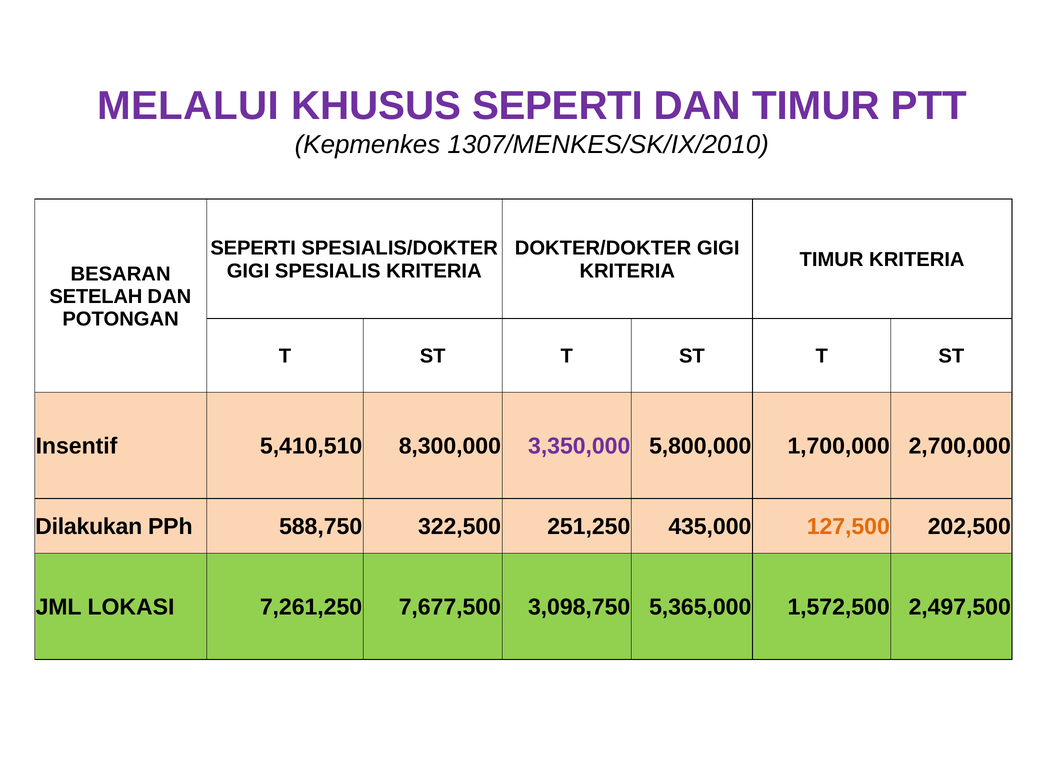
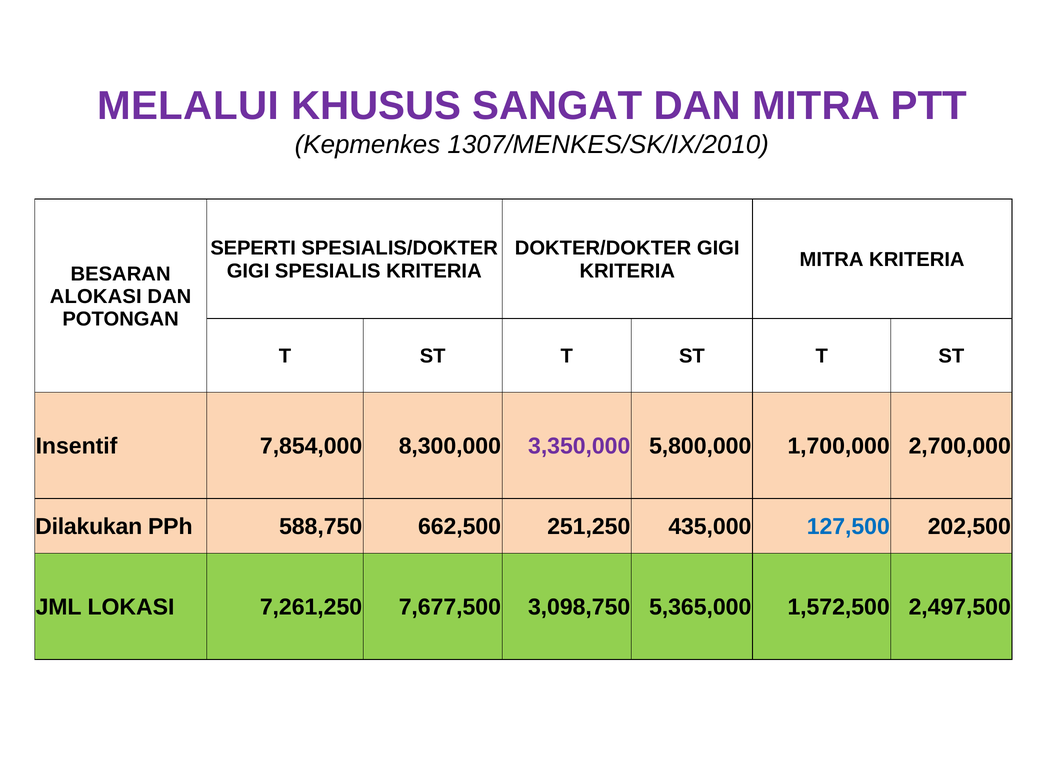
KHUSUS SEPERTI: SEPERTI -> SANGAT (557, 106)
DAN TIMUR: TIMUR -> MITRA (816, 106)
TIMUR: TIMUR -> MITRA (832, 259)
SETELAH: SETELAH -> ALOKASI (96, 296)
5,410,510: 5,410,510 -> 7,854,000 (311, 446)
322,500: 322,500 -> 662,500 (460, 526)
127,500 colour: orange -> blue (848, 526)
